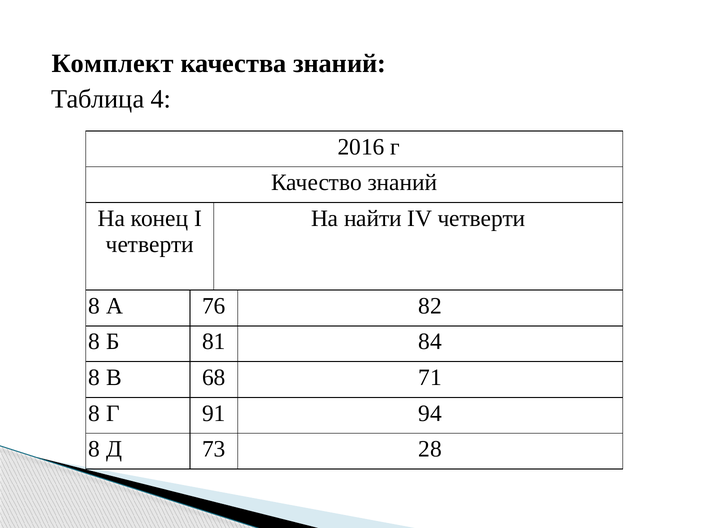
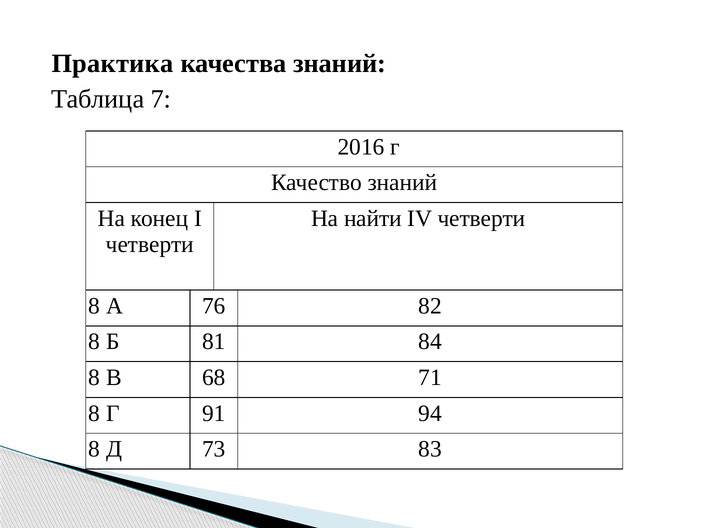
Комплект: Комплект -> Практика (113, 63)
4: 4 -> 7 (161, 99)
28: 28 -> 83 (430, 448)
